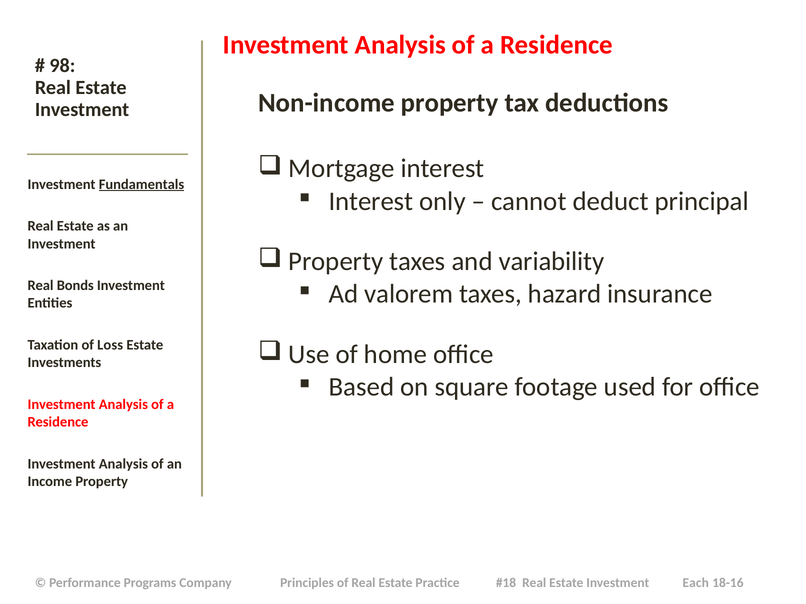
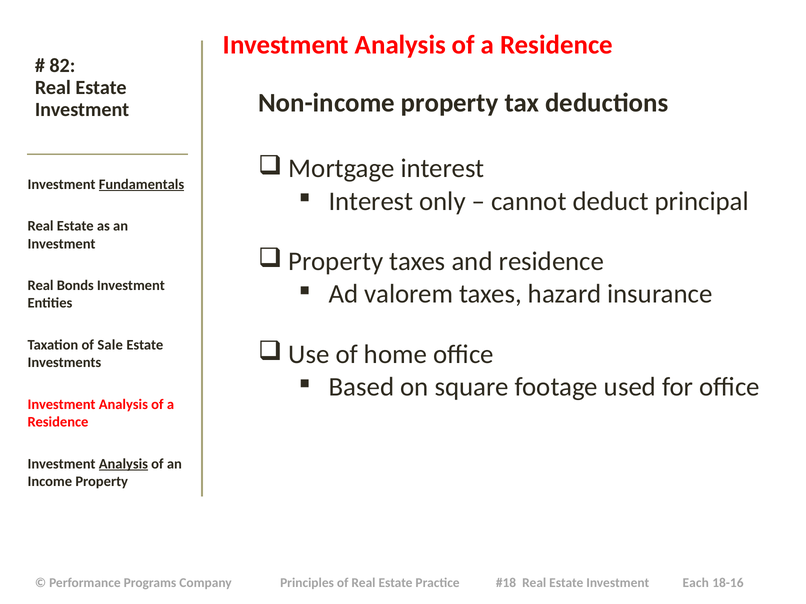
98: 98 -> 82 (62, 66)
and variability: variability -> residence (551, 262)
Loss: Loss -> Sale (110, 345)
Analysis underline: none -> present (123, 464)
